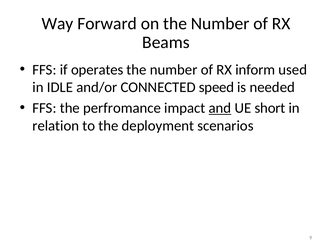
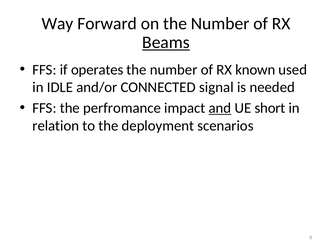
Beams underline: none -> present (166, 42)
inform: inform -> known (255, 70)
speed: speed -> signal (216, 87)
